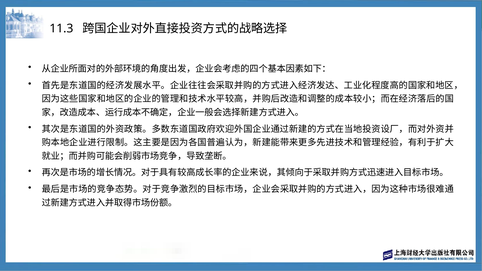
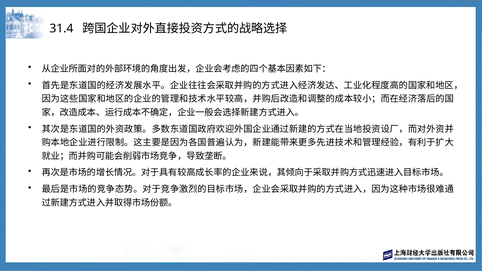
11.3: 11.3 -> 31.4 (61, 29)
